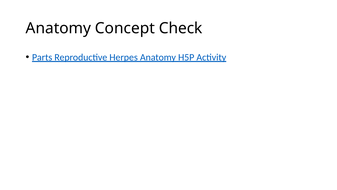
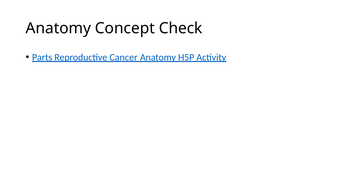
Herpes: Herpes -> Cancer (124, 57)
